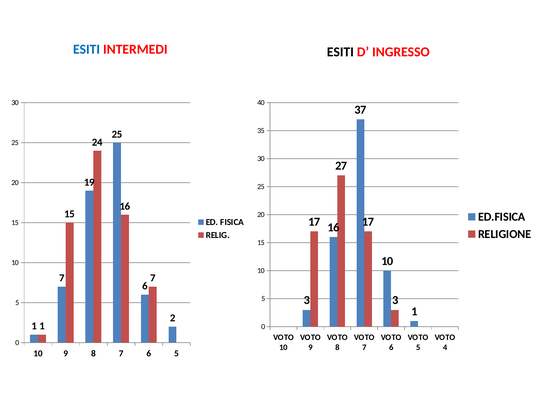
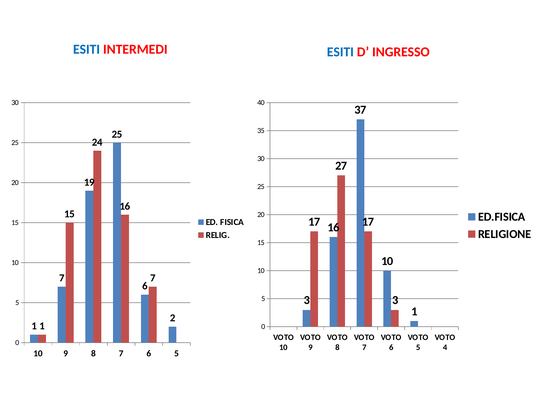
ESITI colour: black -> blue (340, 52)
